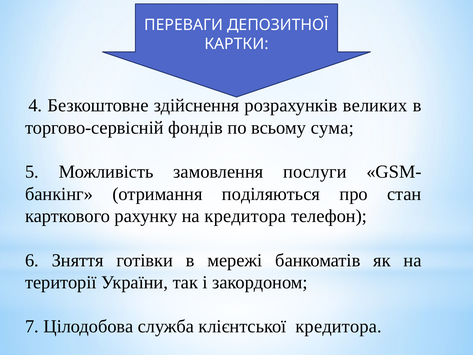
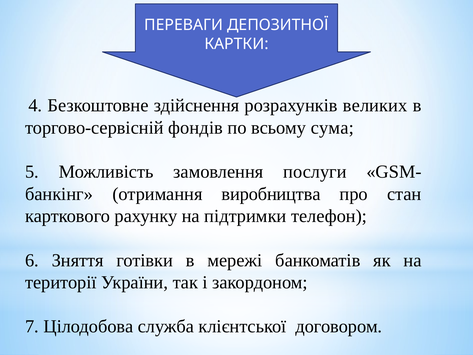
поділяються: поділяються -> виробництва (271, 194)
на кредитора: кредитора -> підтримки (245, 216)
клієнтської кредитора: кредитора -> договором (339, 326)
